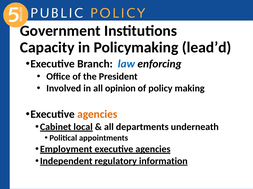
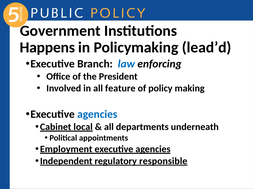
Capacity: Capacity -> Happens (47, 48)
opinion: opinion -> feature (120, 89)
agencies colour: orange -> blue (97, 115)
information: information -> responsible (163, 162)
